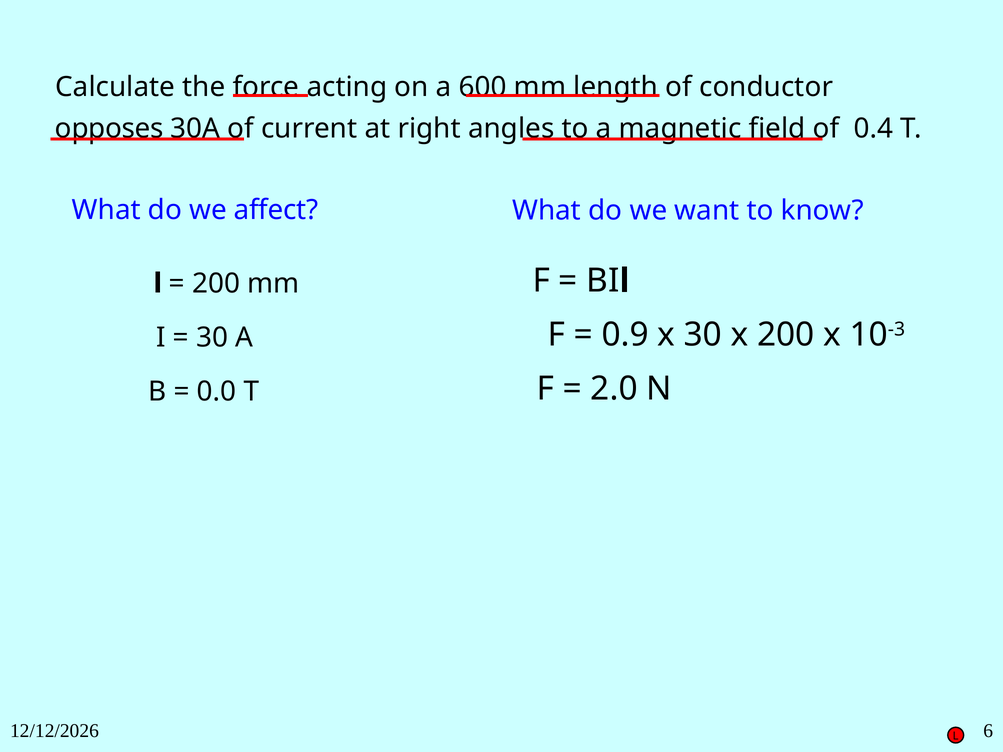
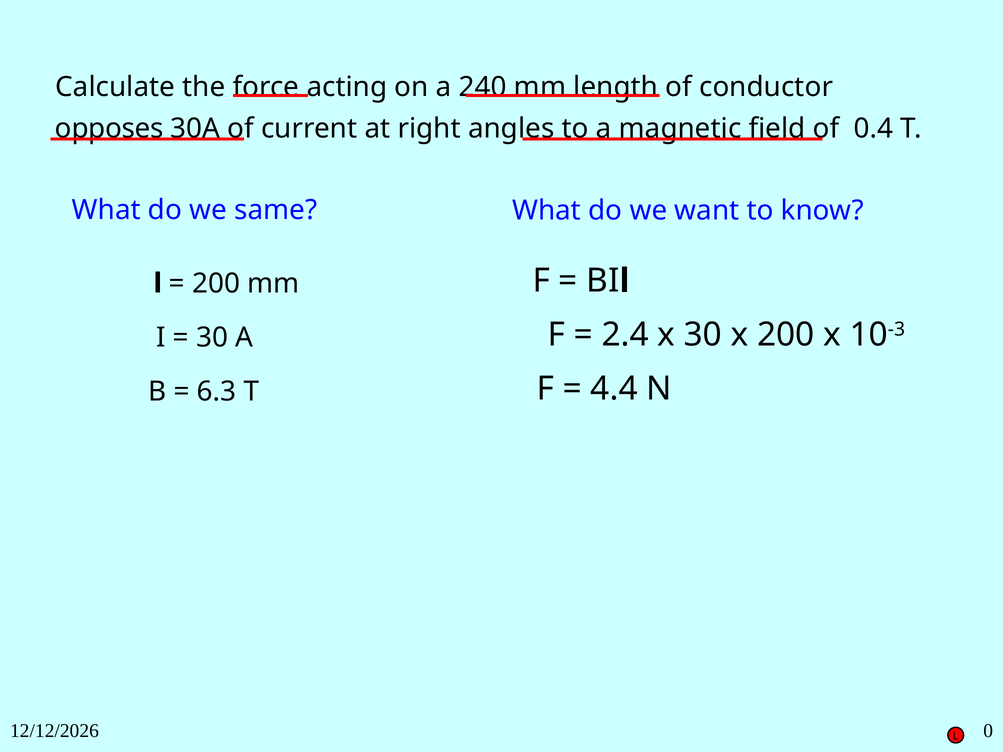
600: 600 -> 240 (483, 87)
affect: affect -> same (276, 210)
0.9: 0.9 -> 2.4 (625, 335)
2.0: 2.0 -> 4.4 (614, 389)
0.0: 0.0 -> 6.3 (217, 392)
6: 6 -> 0 (988, 731)
